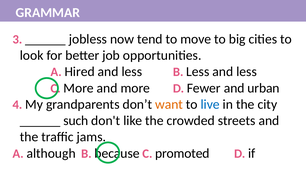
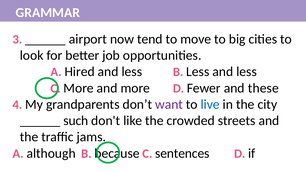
jobless: jobless -> airport (88, 39)
urban: urban -> these (263, 88)
want colour: orange -> purple (169, 104)
promoted: promoted -> sentences (182, 153)
